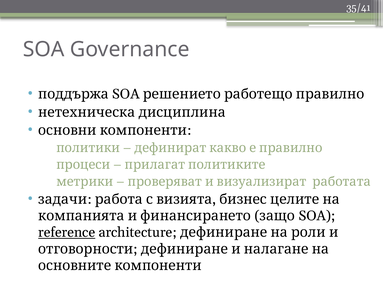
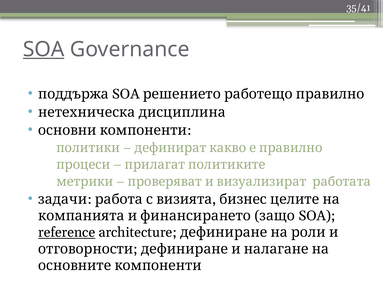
SOA underline: none -> present (44, 49)
